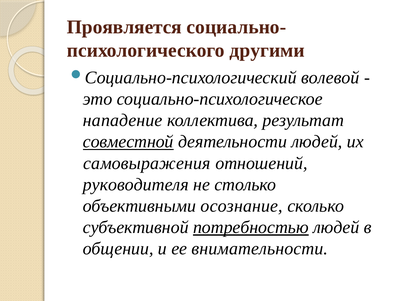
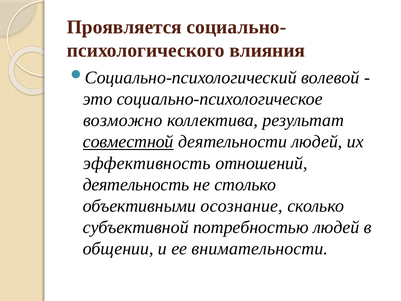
другими: другими -> влияния (267, 50)
нападение: нападение -> возможно (123, 120)
самовыражения: самовыражения -> эффективность (147, 163)
руководителя: руководителя -> деятельность (136, 184)
потребностью underline: present -> none (251, 227)
